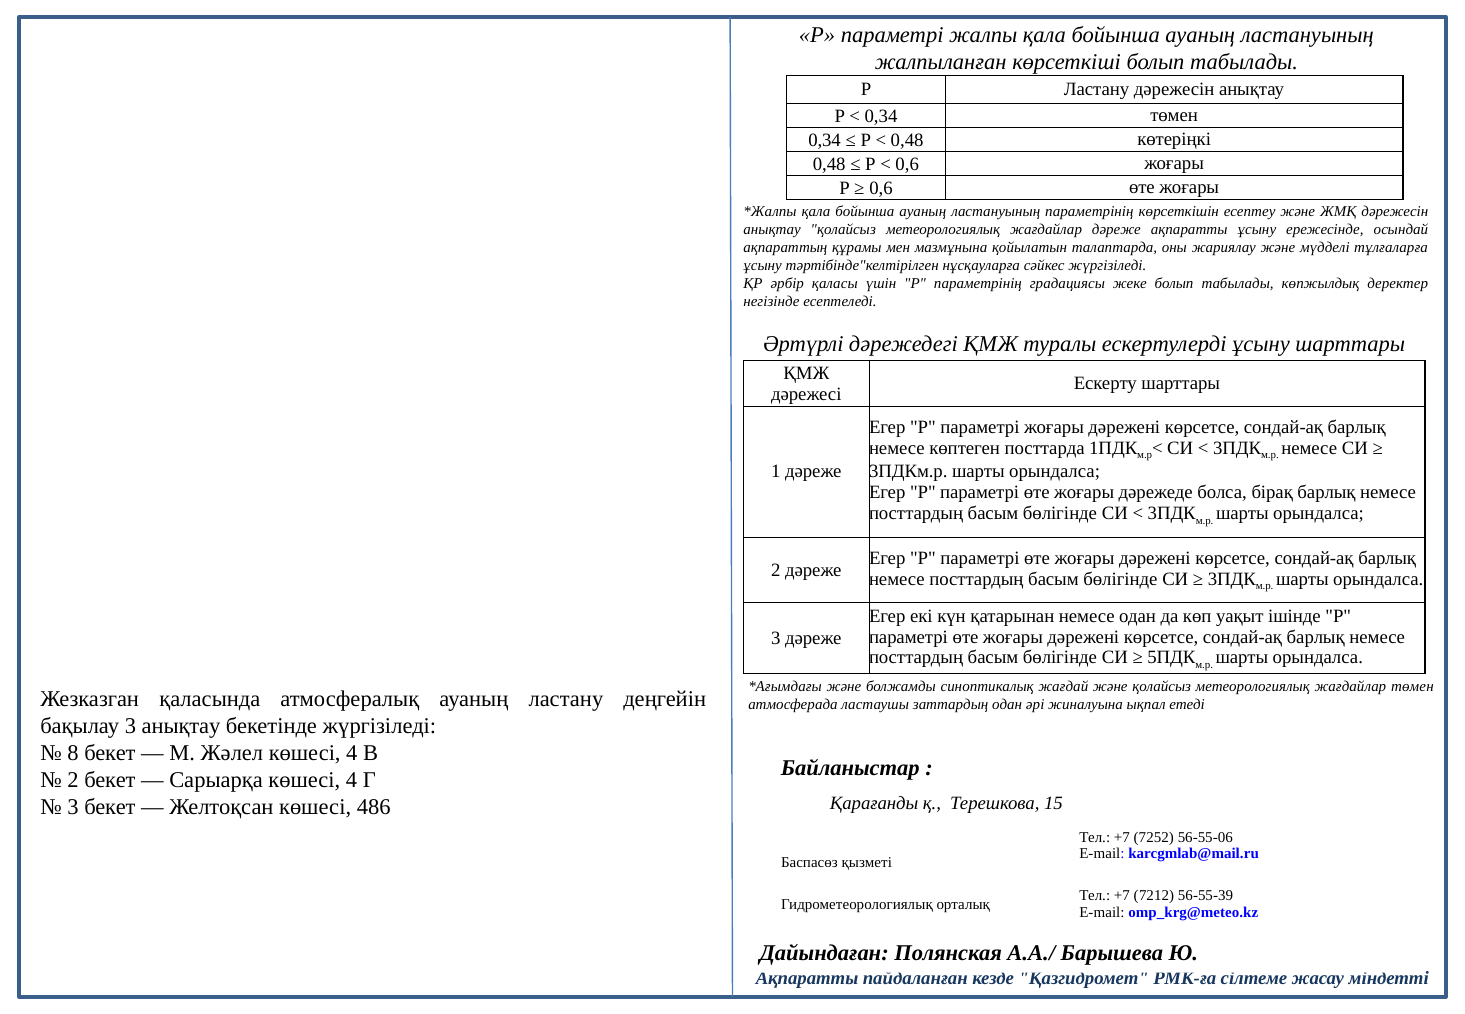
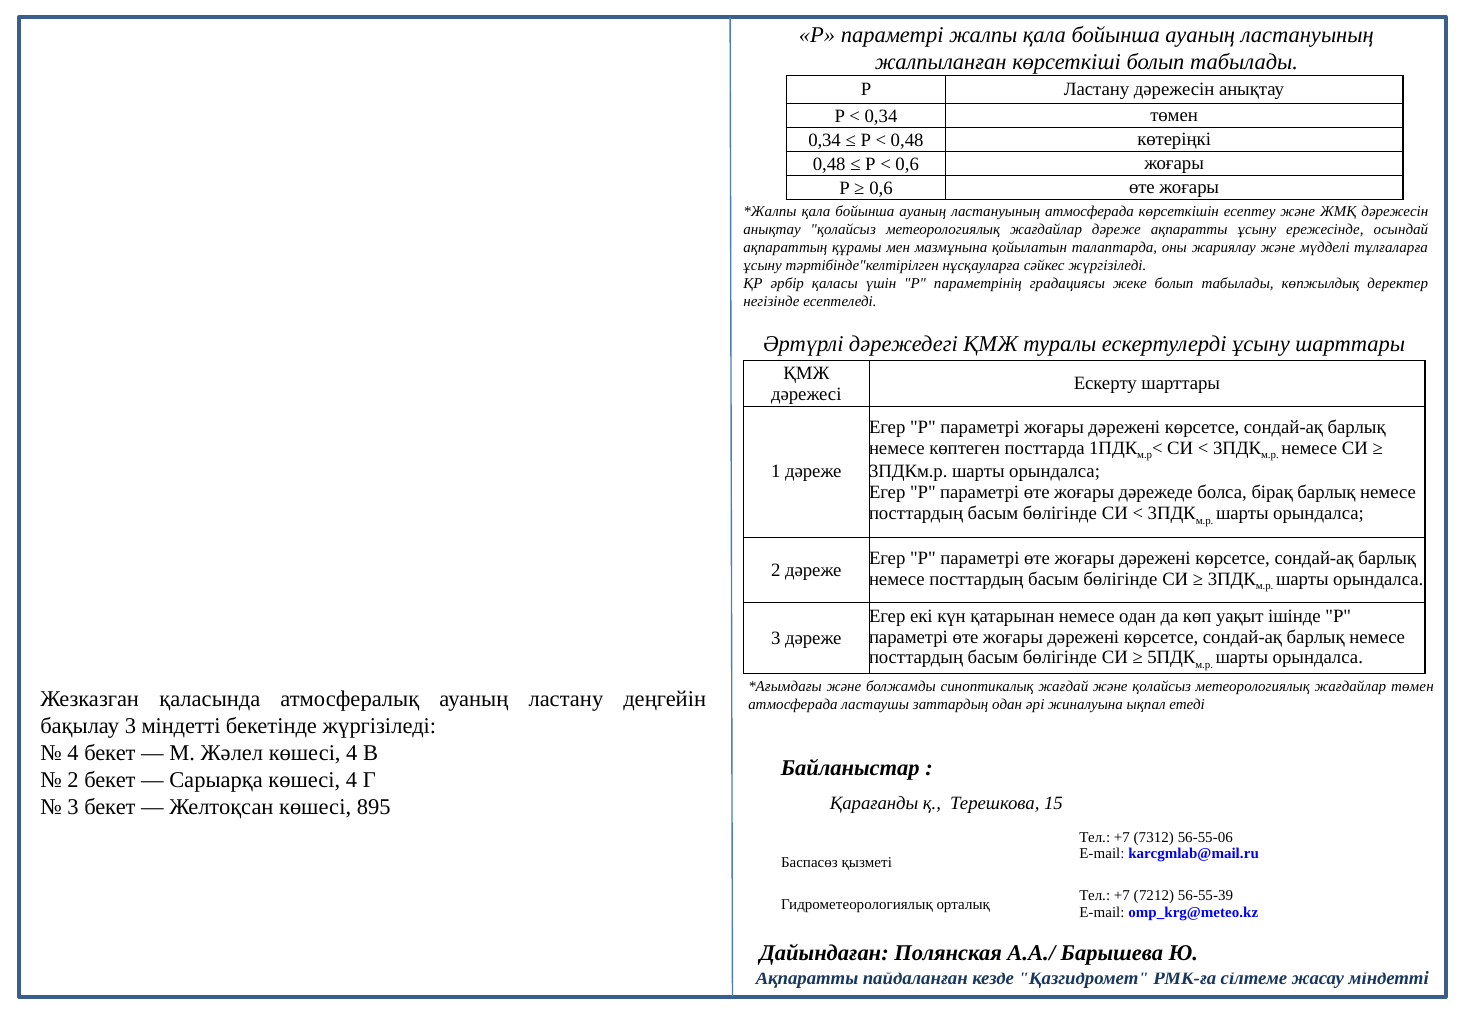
ластануының параметрінің: параметрінің -> атмосферада (1090, 211)
3 анықтау: анықтау -> міндетті (181, 726)
8: 8 -> 4 (73, 753)
486: 486 -> 895 (374, 807)
7252: 7252 -> 7312 (1154, 837)
